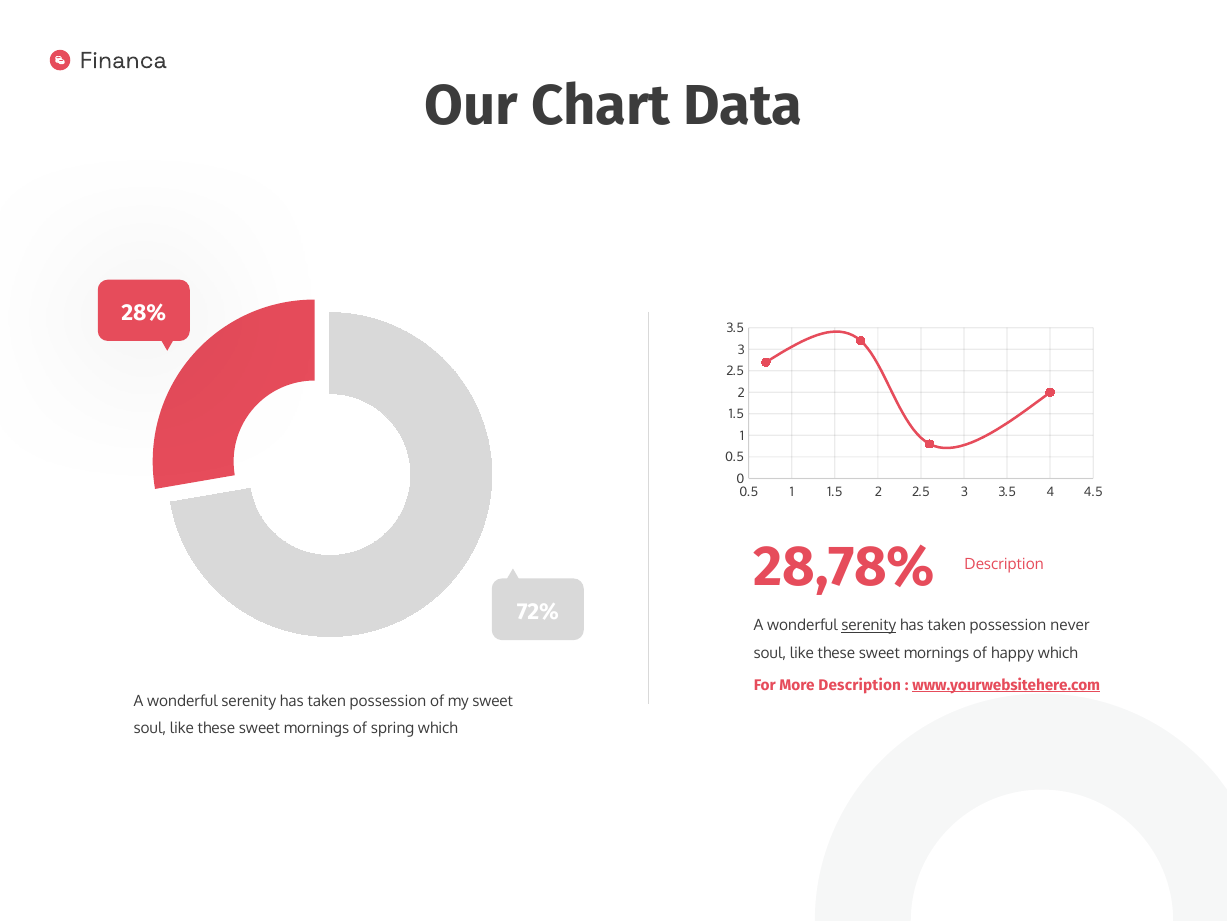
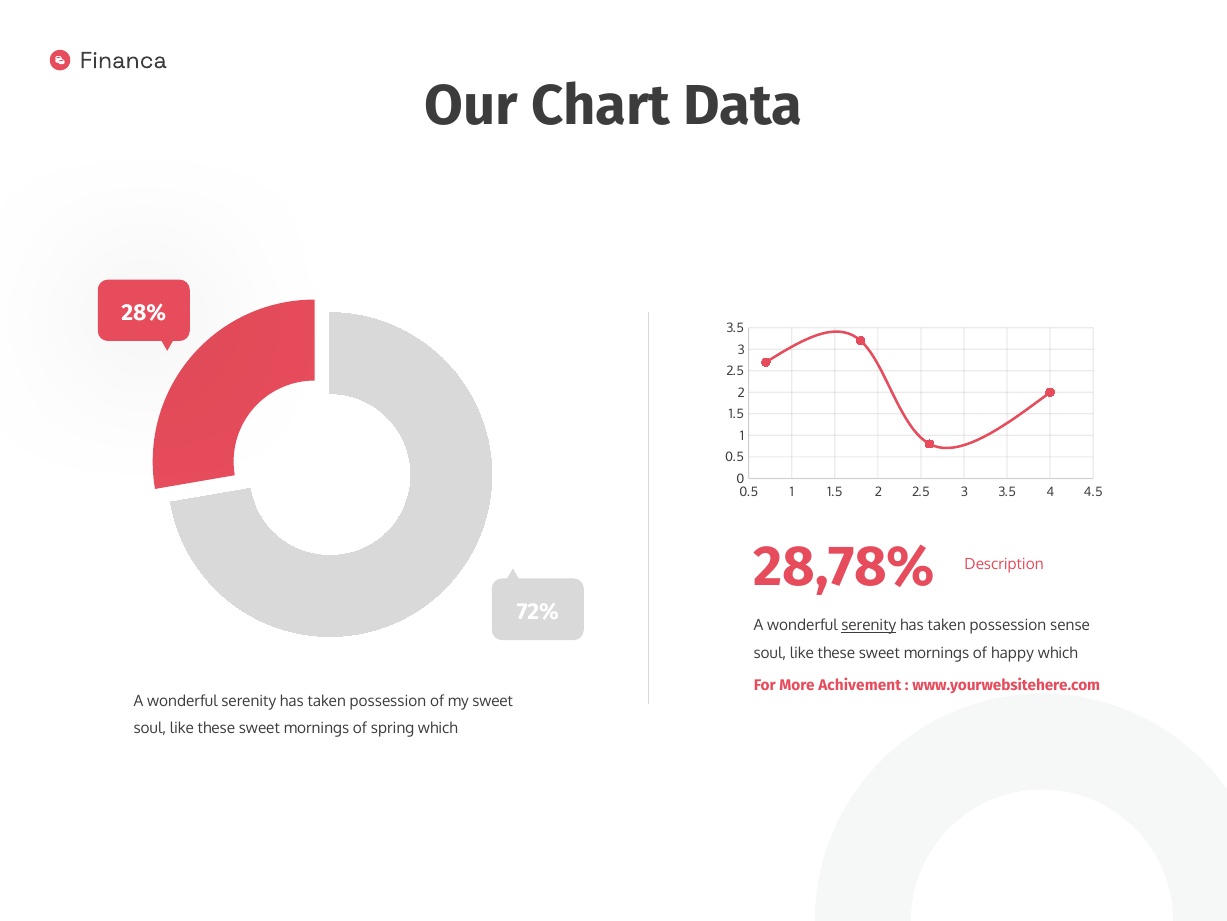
never: never -> sense (1070, 625)
More Description: Description -> Achivement (860, 684)
www.yourwebsitehere.com underline: present -> none (1006, 684)
